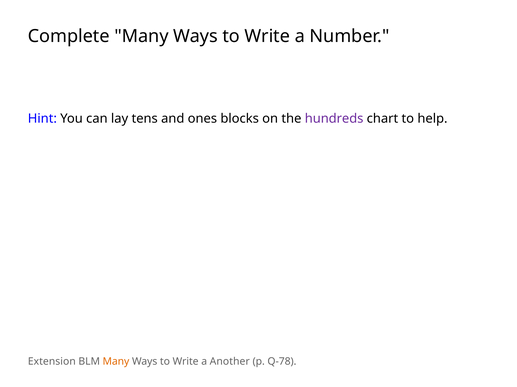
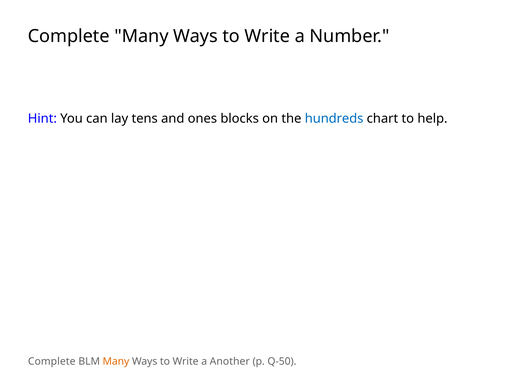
hundreds colour: purple -> blue (334, 119)
Extension: Extension -> Complete (52, 362)
Q-78: Q-78 -> Q-50 (282, 362)
